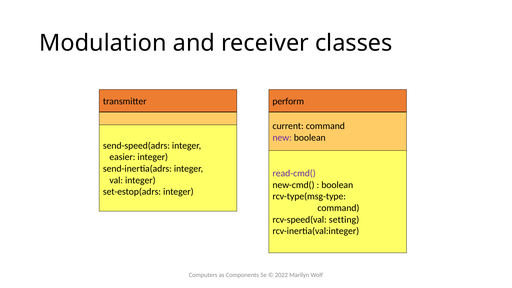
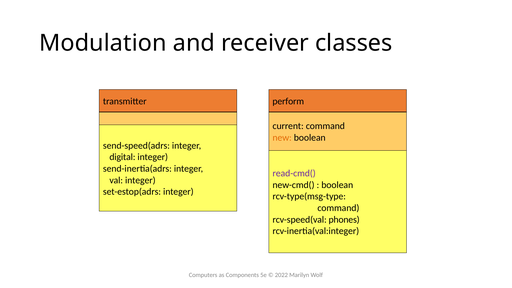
new colour: purple -> orange (282, 138)
easier: easier -> digital (122, 157)
setting: setting -> phones (344, 220)
